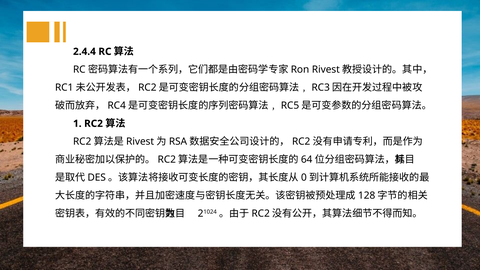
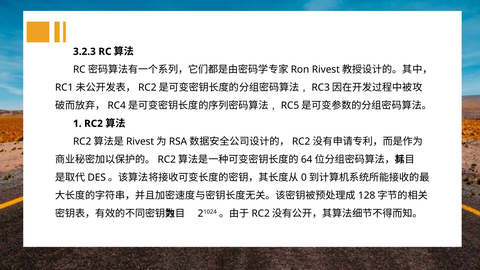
2.4.4: 2.4.4 -> 3.2.3 (84, 52)
